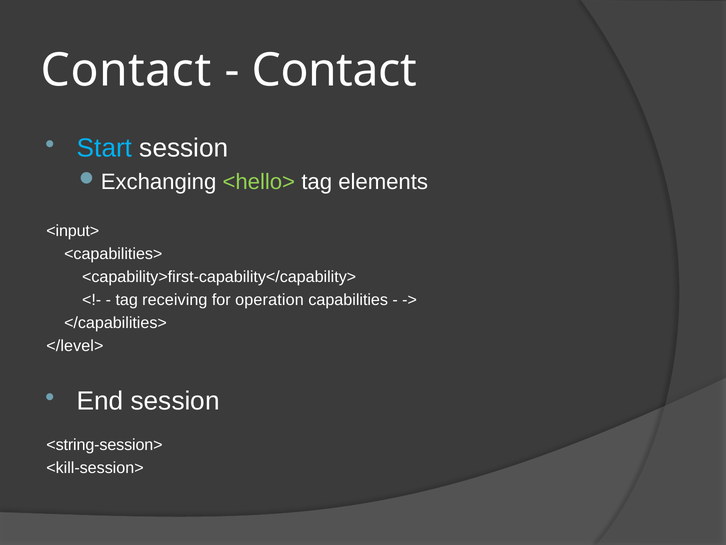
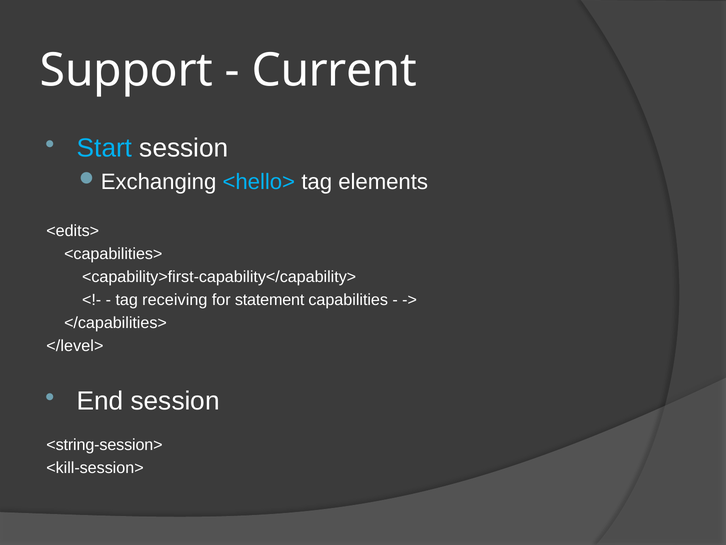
Contact: Contact -> Support (127, 70)
Contact: Contact -> Current (334, 70)
<hello> colour: light green -> light blue (259, 182)
<input>: <input> -> <edits> (73, 231)
operation: operation -> statement (270, 300)
